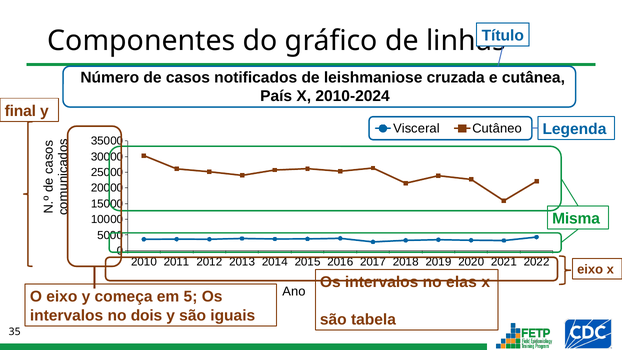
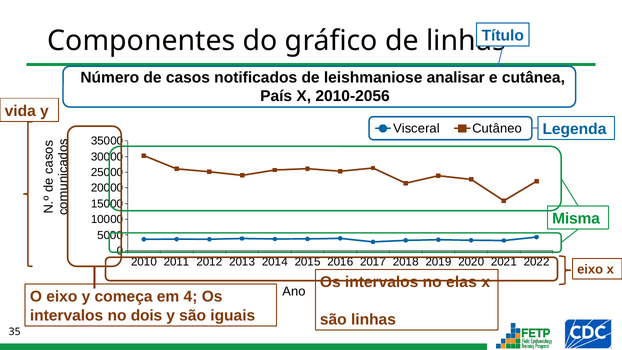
cruzada: cruzada -> analisar (456, 78)
2010-2024: 2010-2024 -> 2010-2056 (353, 96)
final: final -> vida (20, 111)
5: 5 -> 4 (191, 297)
são tabela: tabela -> linhas (373, 319)
